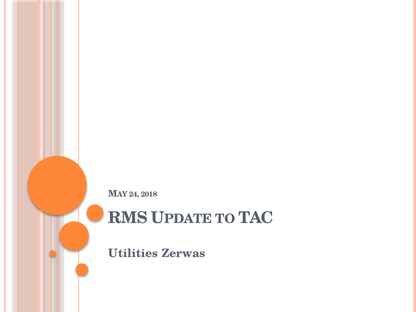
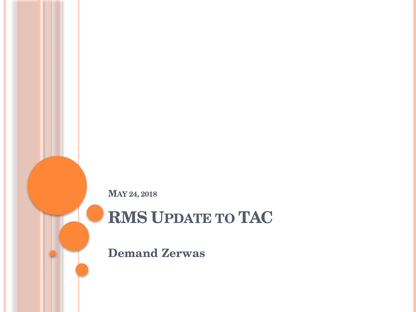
Utilities: Utilities -> Demand (133, 253)
